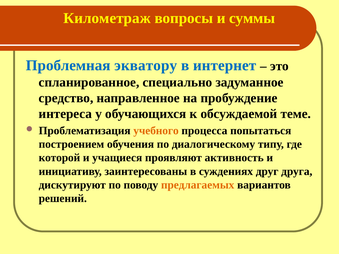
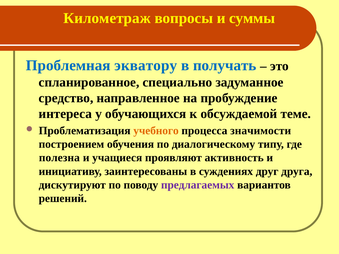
интернет: интернет -> получать (225, 65)
попытаться: попытаться -> значимости (261, 131)
которой: которой -> полезна (59, 158)
предлагаемых colour: orange -> purple (198, 185)
